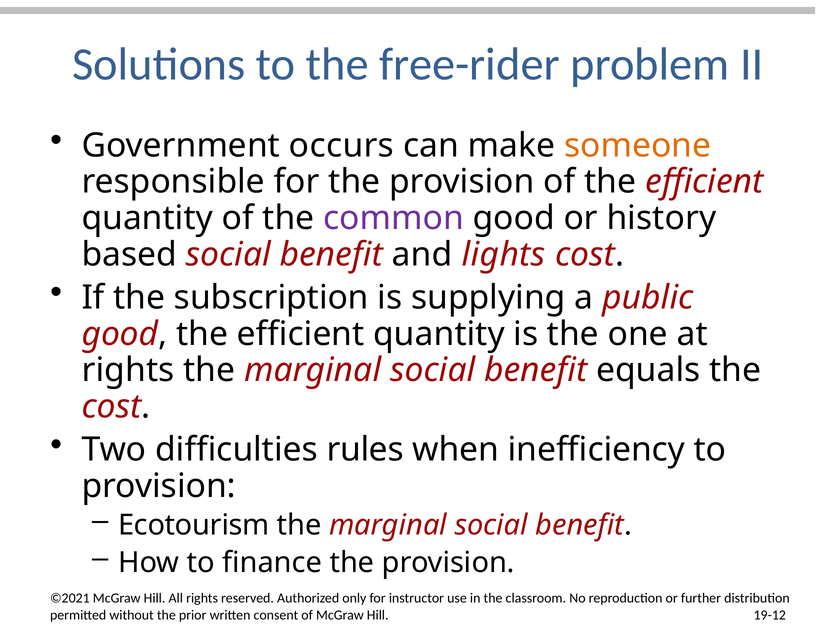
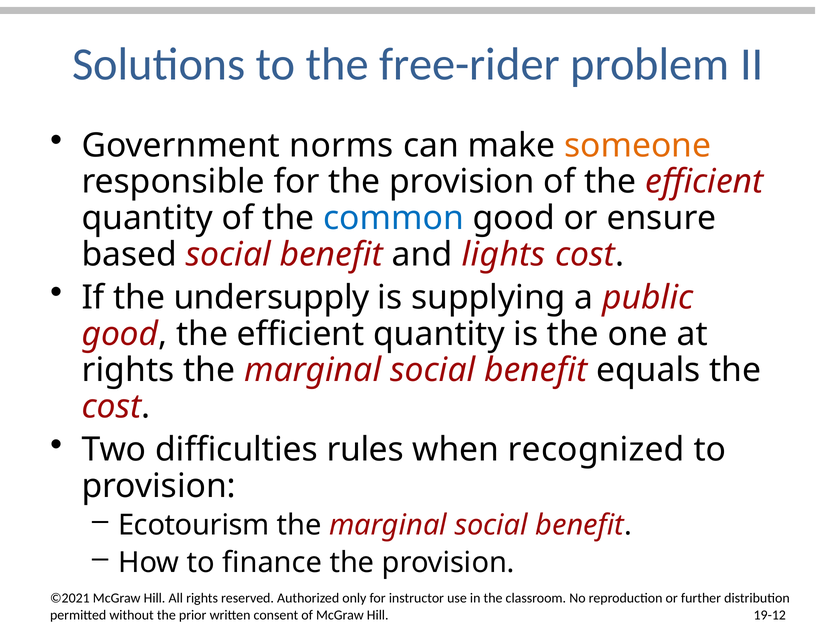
occurs: occurs -> norms (341, 145)
common colour: purple -> blue (393, 218)
history: history -> ensure (662, 218)
subscription: subscription -> undersupply (272, 298)
inefficiency: inefficiency -> recognized (596, 450)
